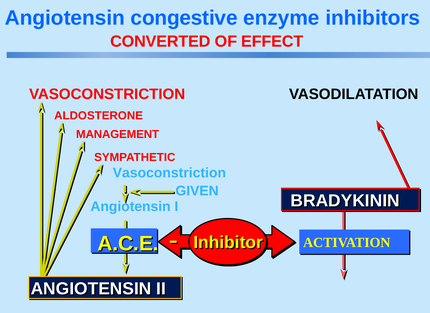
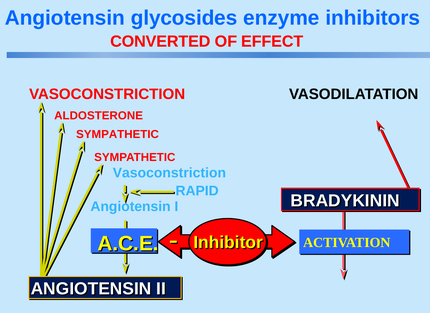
congestive: congestive -> glycosides (184, 18)
MANAGEMENT: MANAGEMENT -> SYMPATHETIC (118, 134)
GIVEN: GIVEN -> RAPID (197, 191)
